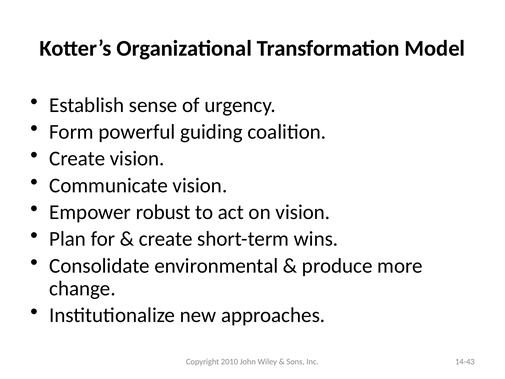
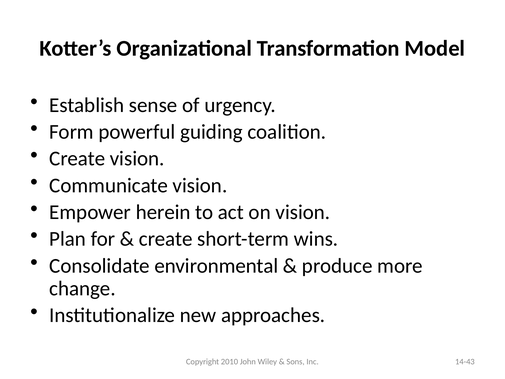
robust: robust -> herein (163, 212)
